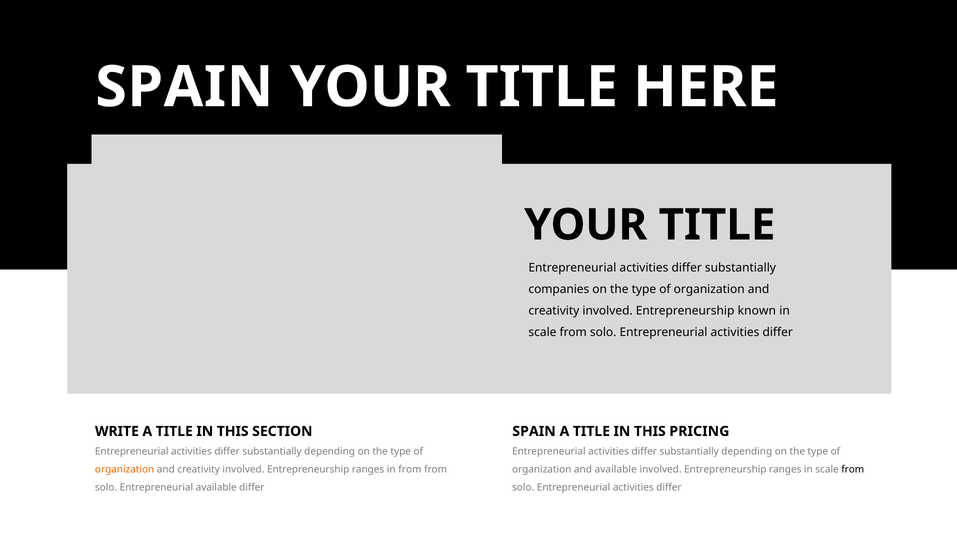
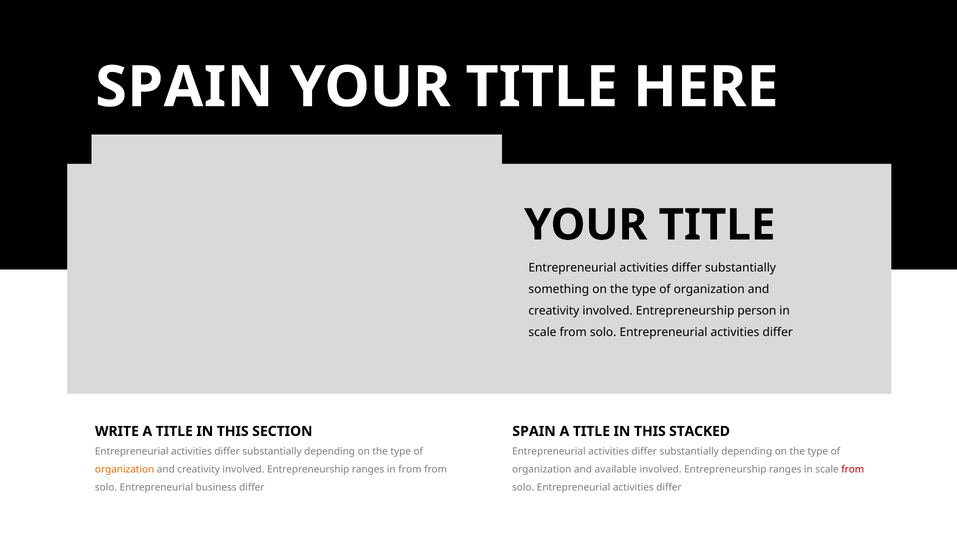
companies: companies -> something (559, 289)
known: known -> person (757, 310)
PRICING: PRICING -> STACKED (700, 431)
from colour: black -> red (853, 469)
Entrepreneurial available: available -> business (216, 487)
